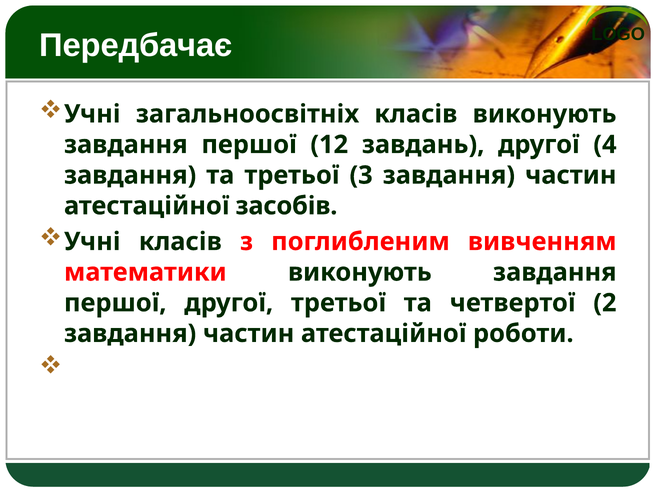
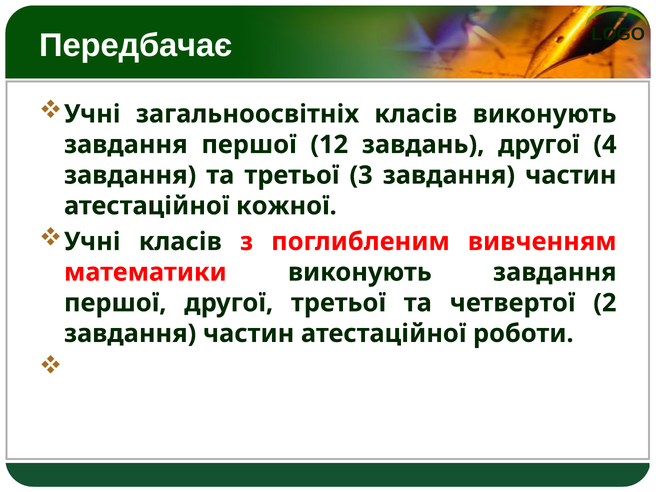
засобів: засобів -> кожної (286, 206)
